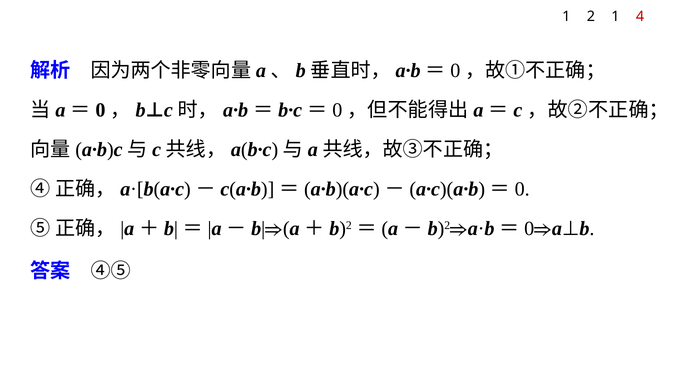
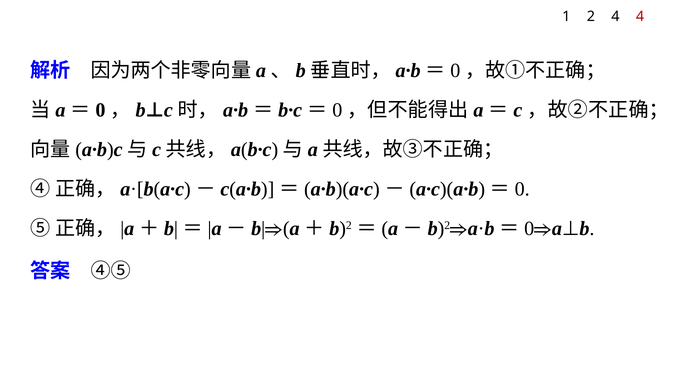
2 1: 1 -> 4 (615, 16)
